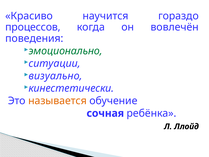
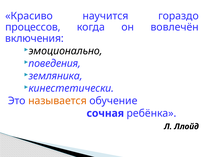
поведения: поведения -> включения (34, 38)
эмоционально colour: green -> black (66, 51)
ситуации: ситуации -> поведения (55, 63)
визуально: визуально -> земляника (56, 76)
